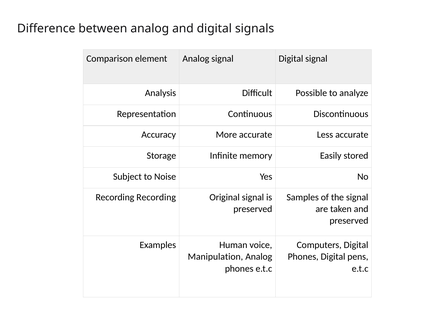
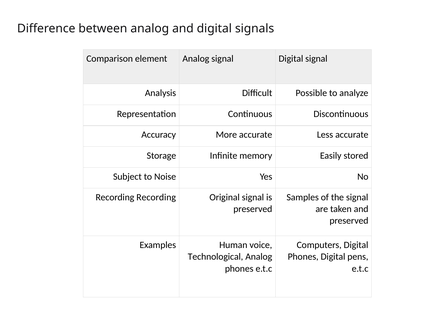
Manipulation: Manipulation -> Technological (216, 257)
